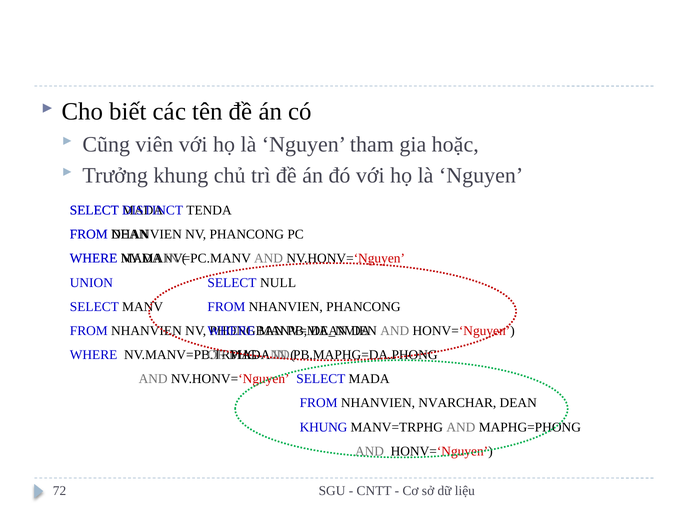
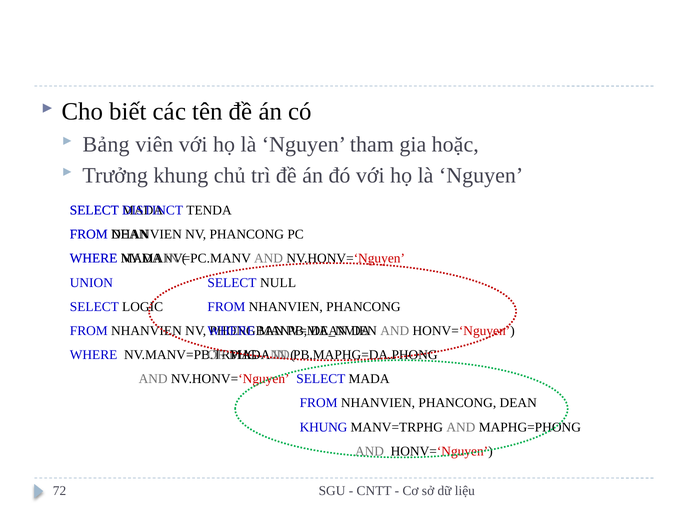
Cũng: Cũng -> Bảng (106, 144)
MANV: MANV -> LOGIC (143, 307)
NVARCHAR: NVARCHAR -> PHANCONG (457, 403)
